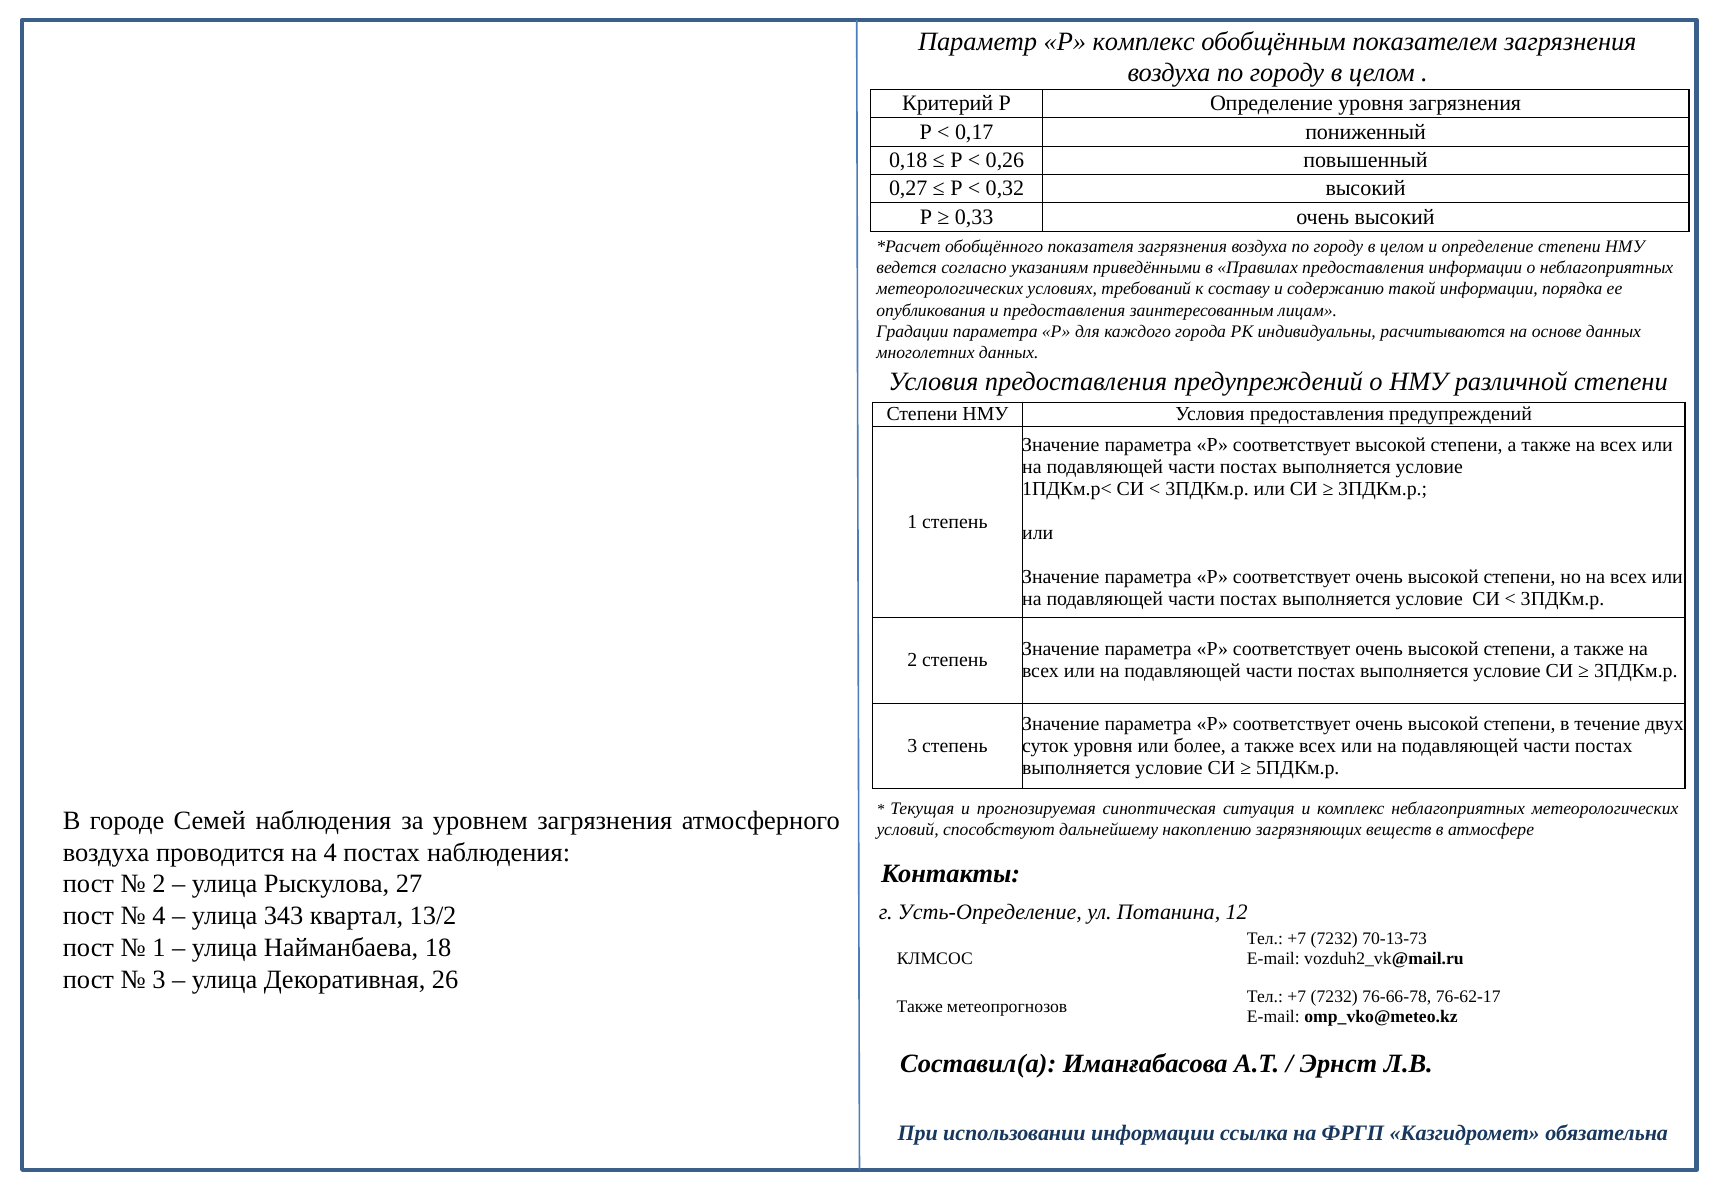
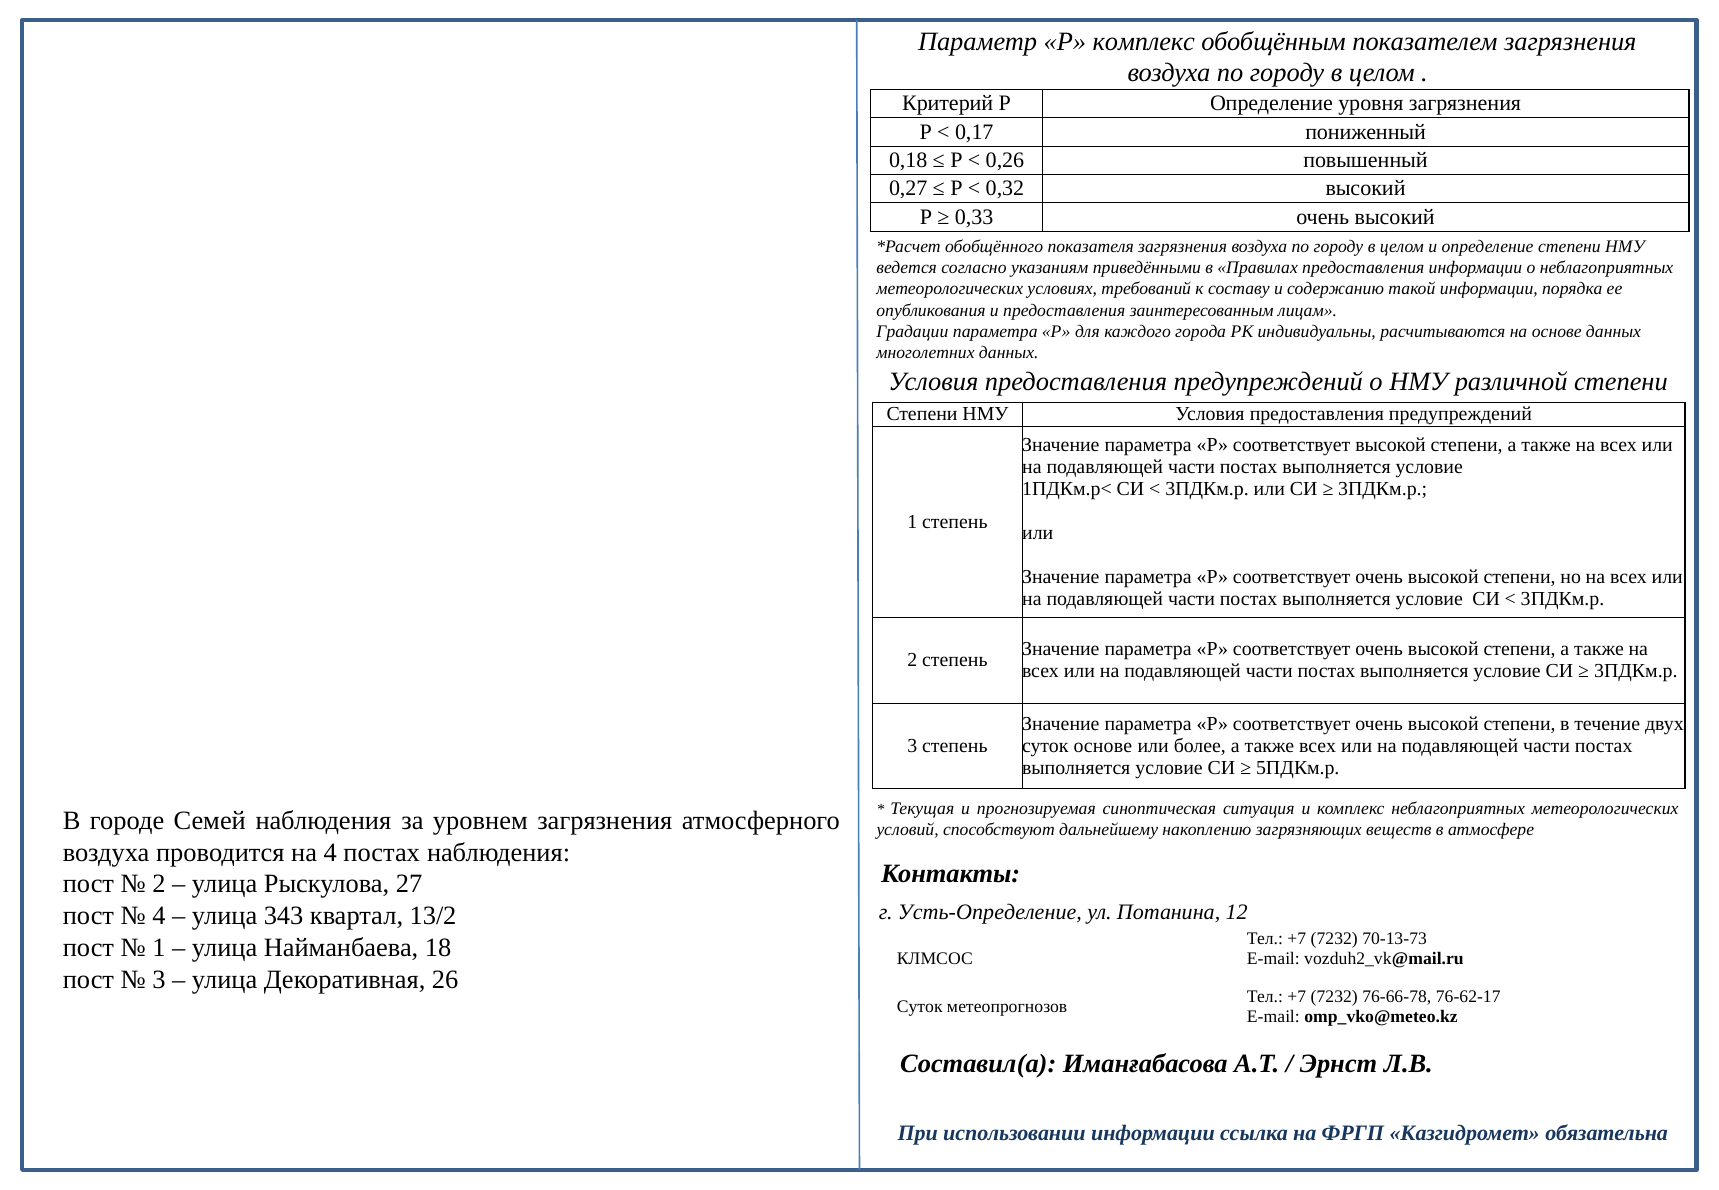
суток уровня: уровня -> основе (1103, 746)
Также: Также -> Суток (920, 1007)
